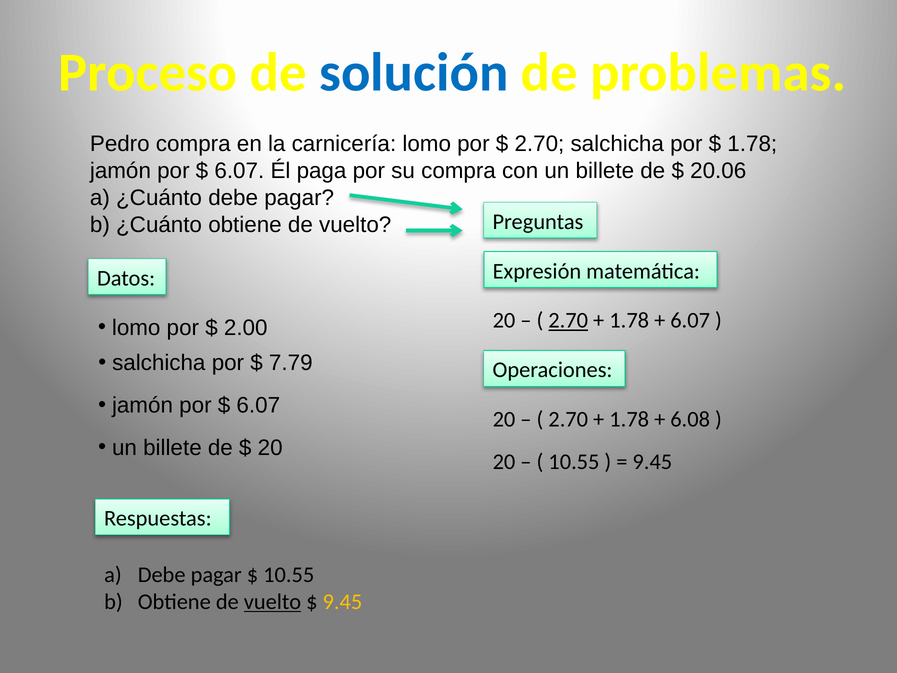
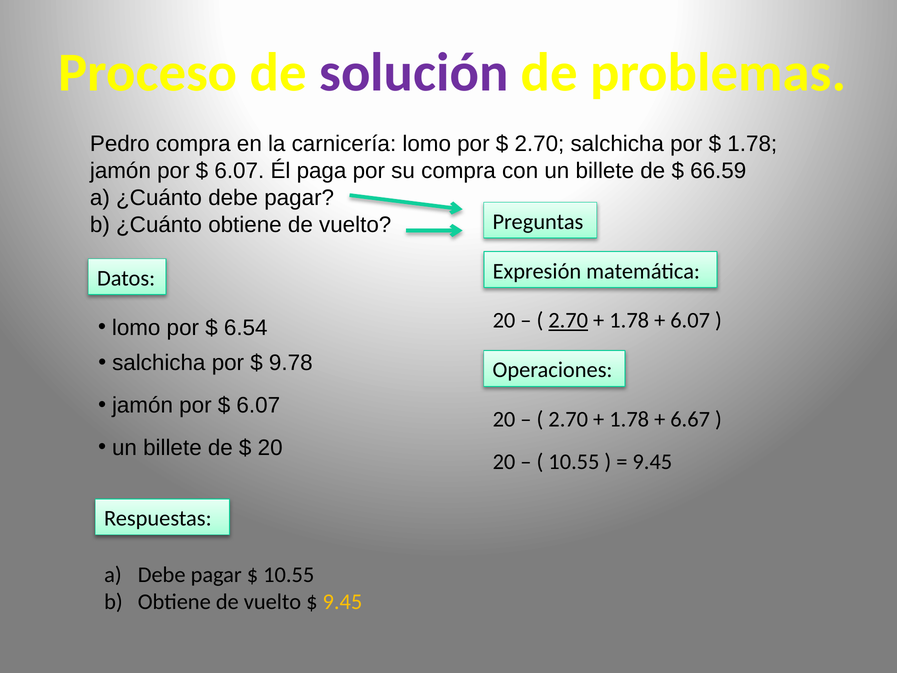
solución colour: blue -> purple (414, 72)
20.06: 20.06 -> 66.59 (718, 171)
2.00: 2.00 -> 6.54 (246, 328)
7.79: 7.79 -> 9.78 (291, 363)
6.08: 6.08 -> 6.67 (690, 419)
vuelto underline: present -> none (273, 602)
